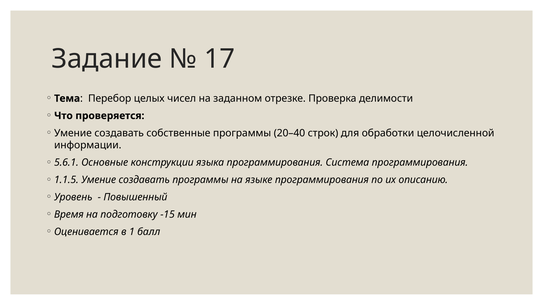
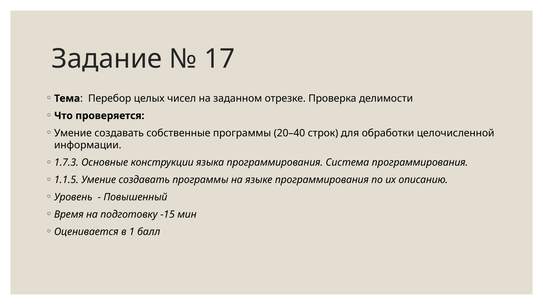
5.6.1: 5.6.1 -> 1.7.3 (66, 163)
